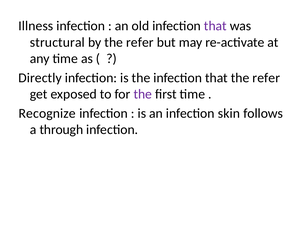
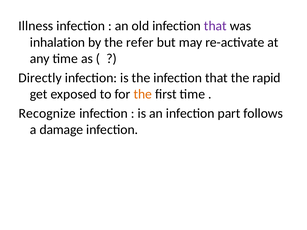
structural: structural -> inhalation (58, 42)
that the refer: refer -> rapid (266, 78)
the colour: purple -> orange (143, 94)
skin: skin -> part (229, 113)
through: through -> damage (61, 130)
